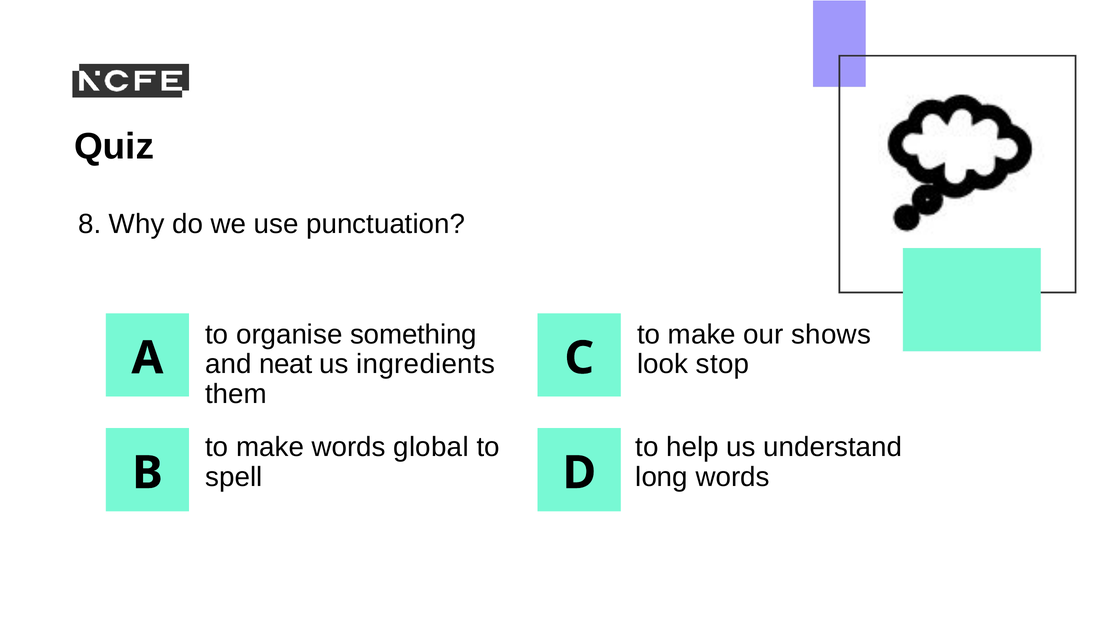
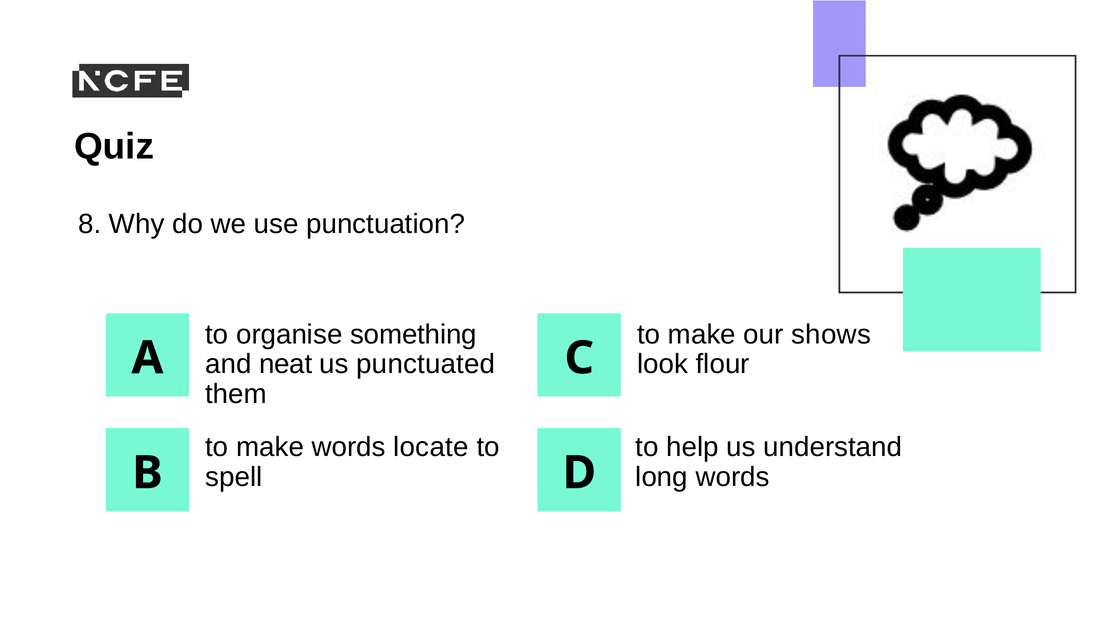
ingredients: ingredients -> punctuated (426, 365)
stop: stop -> flour (723, 365)
global: global -> locate (431, 447)
